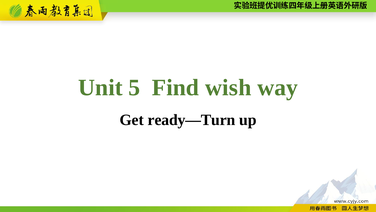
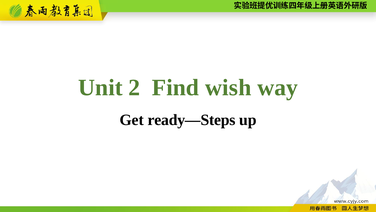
5: 5 -> 2 (134, 87)
ready—Turn: ready—Turn -> ready—Steps (192, 120)
